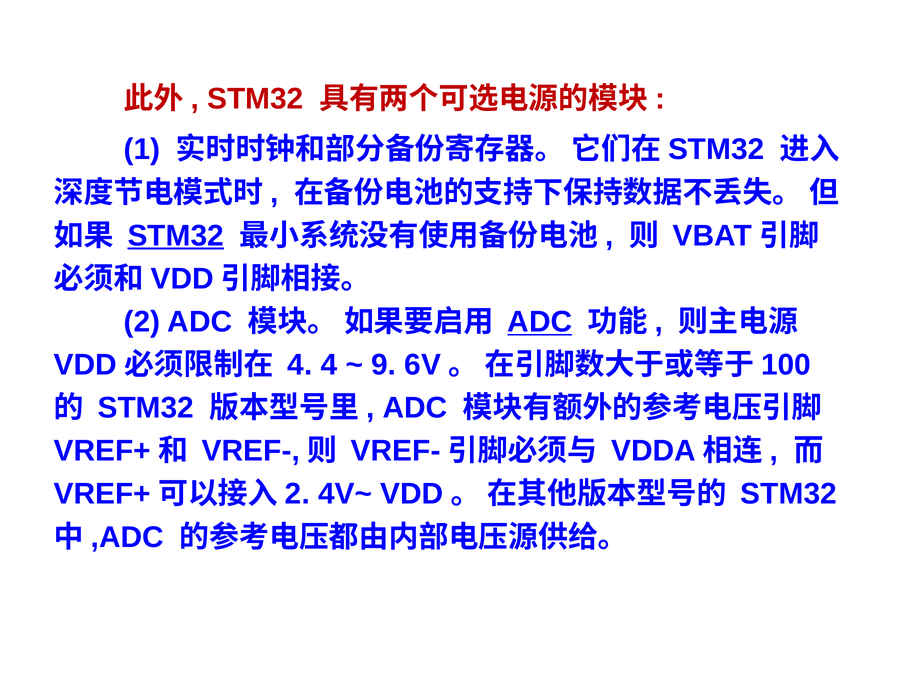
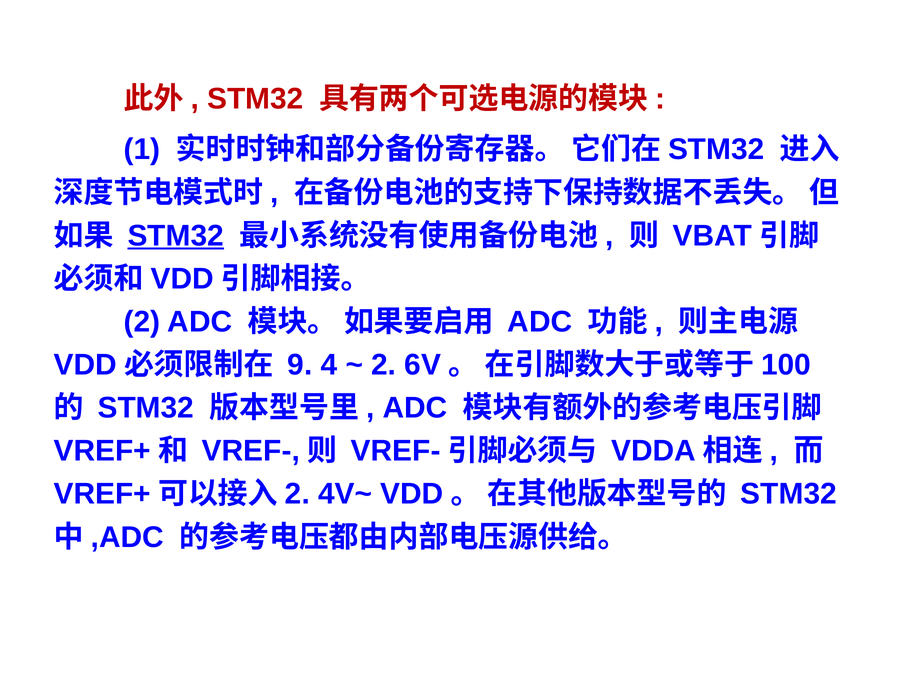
ADC underline: present -> none (540, 322)
4: 4 -> 9 (300, 365)
9: 9 -> 2 (384, 365)
